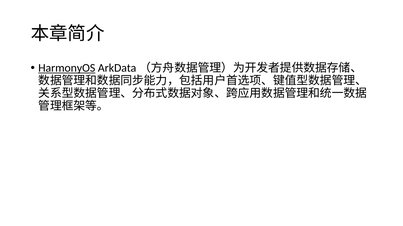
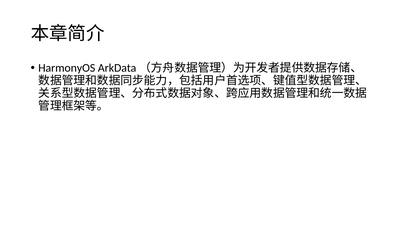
HarmonyOS underline: present -> none (67, 68)
